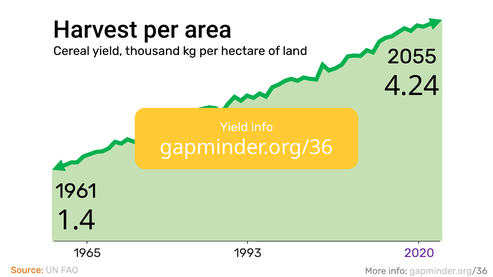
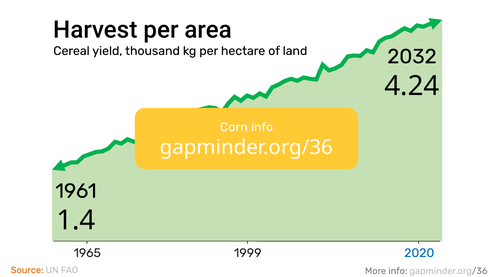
2055: 2055 -> 2032 (412, 57)
Yield: Yield -> Corn (234, 127)
1993: 1993 -> 1999 (248, 253)
2020 colour: purple -> blue (419, 253)
